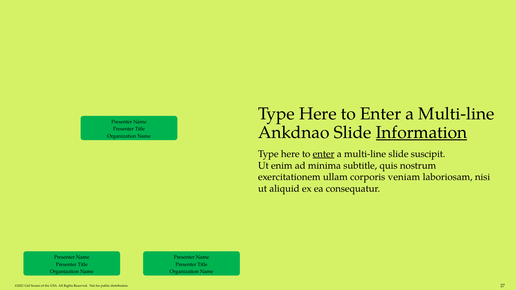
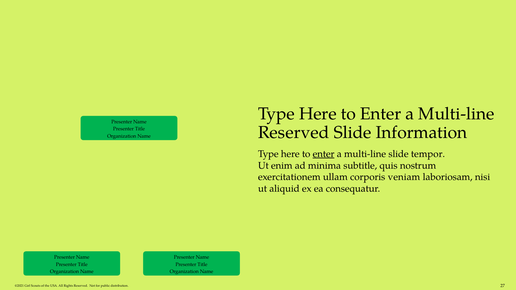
Ankdnao: Ankdnao -> Reserved (294, 133)
Information underline: present -> none (422, 133)
suscipit: suscipit -> tempor (428, 154)
